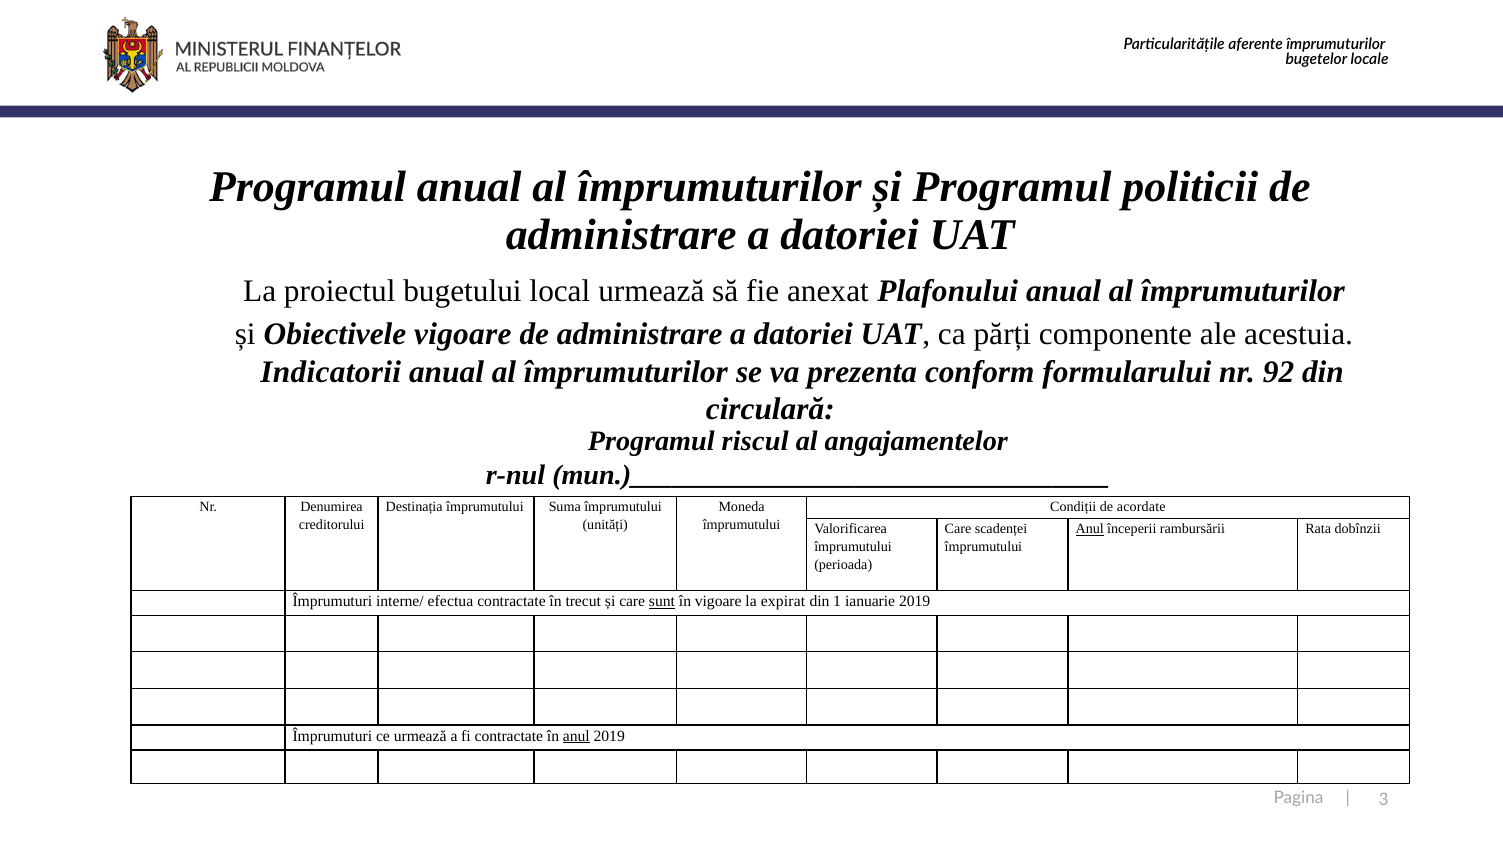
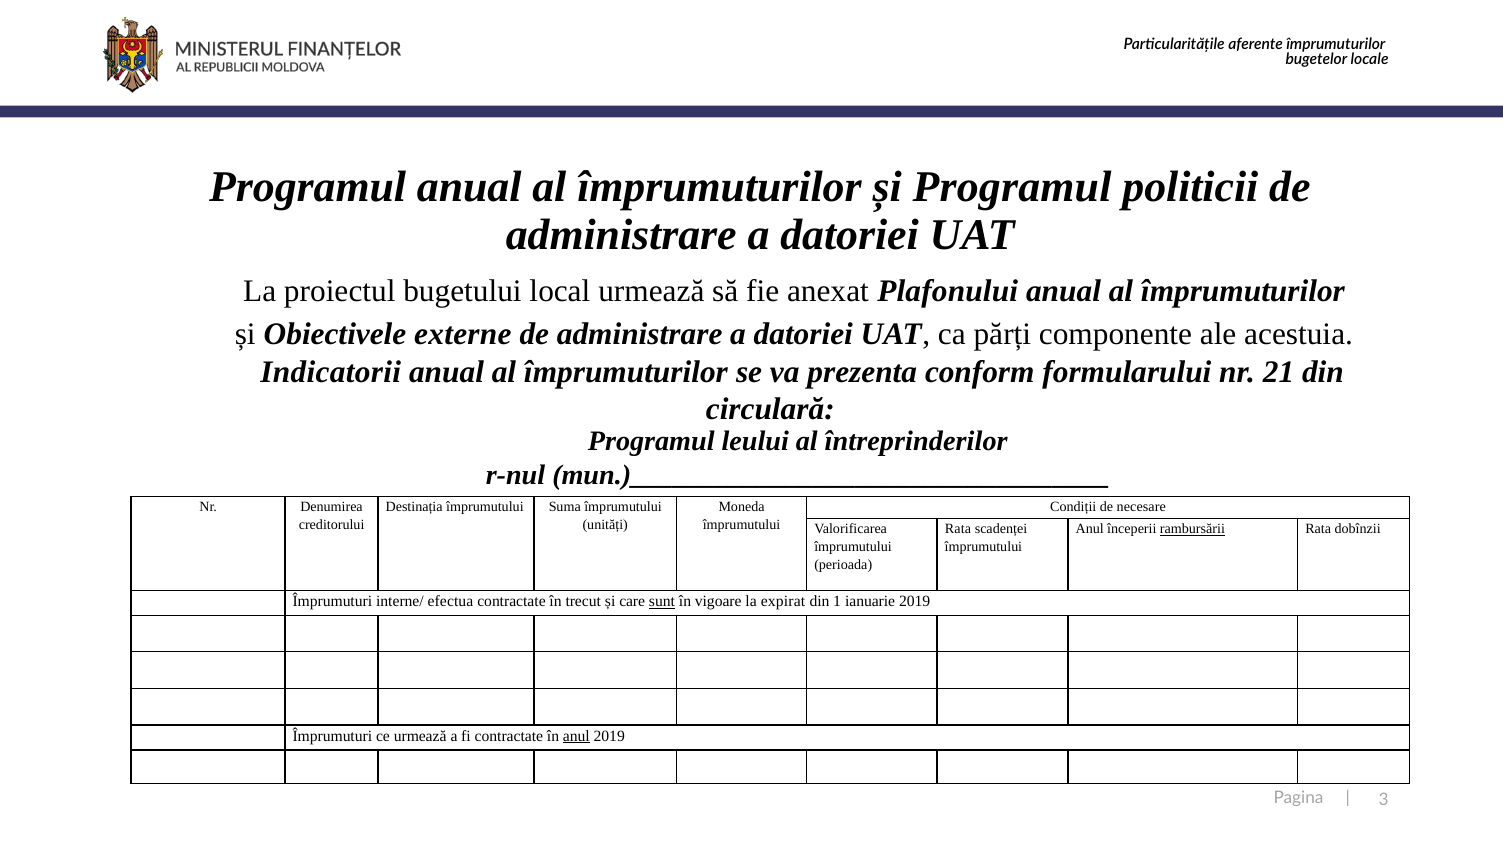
Obiectivele vigoare: vigoare -> externe (463, 334)
92: 92 -> 21 (1278, 372)
riscul: riscul -> leului (755, 442)
angajamentelor: angajamentelor -> întreprinderilor (916, 442)
acordate: acordate -> necesare (1141, 507)
Care: Care -> Rata (958, 529)
Anul underline: present -> none (1090, 529)
rambursării underline: none -> present (1192, 529)
